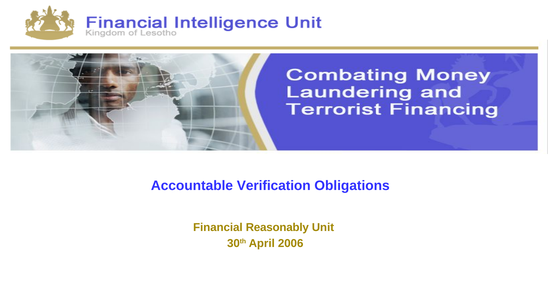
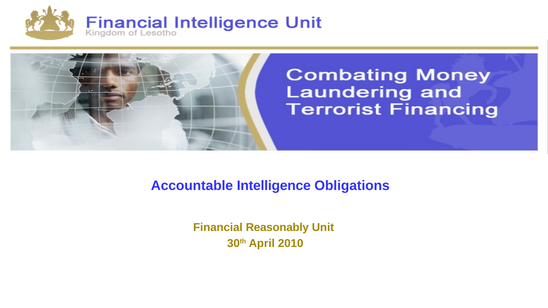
Verification: Verification -> Intelligence (274, 186)
2006: 2006 -> 2010 (291, 243)
